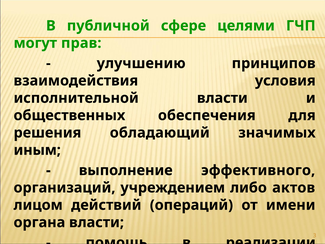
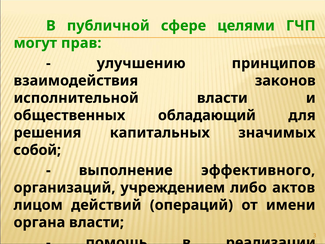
условия: условия -> законов (285, 81)
обеспечения: обеспечения -> обладающий (207, 115)
обладающий: обладающий -> капитальных (160, 133)
иным: иным -> собой (37, 150)
